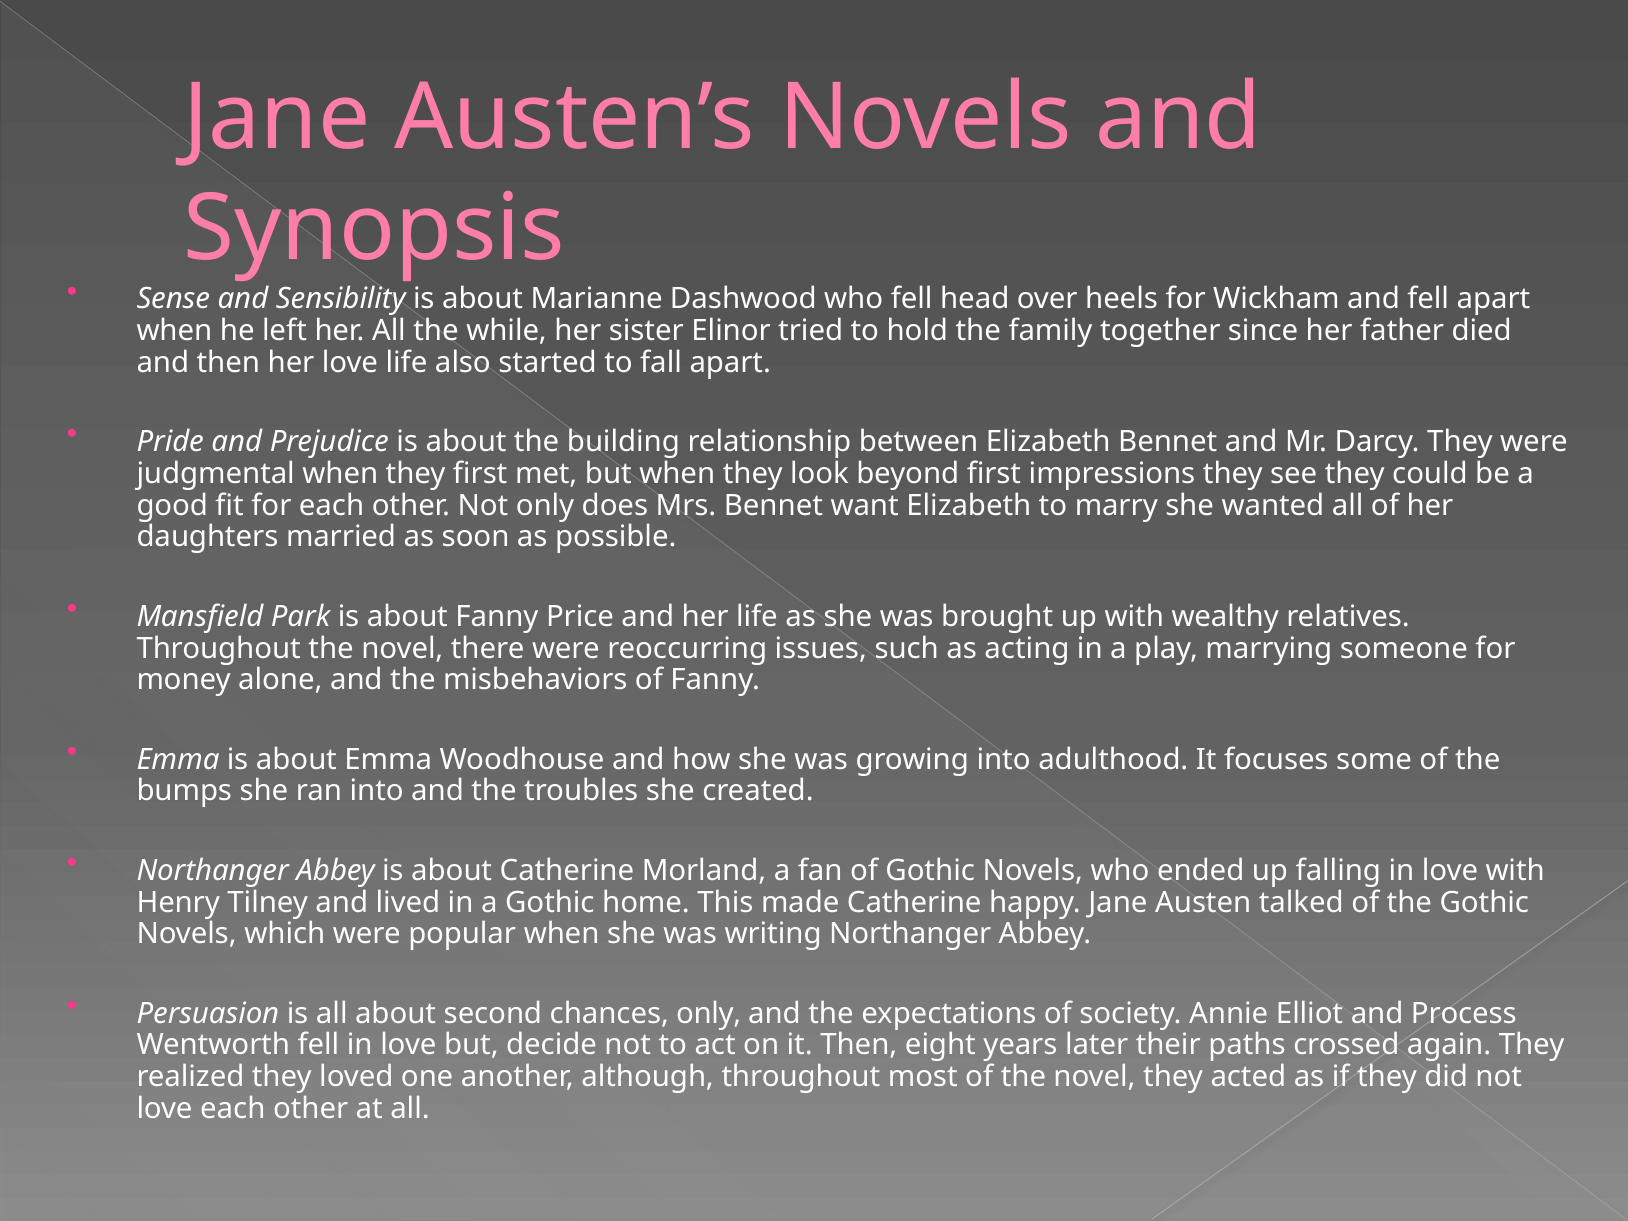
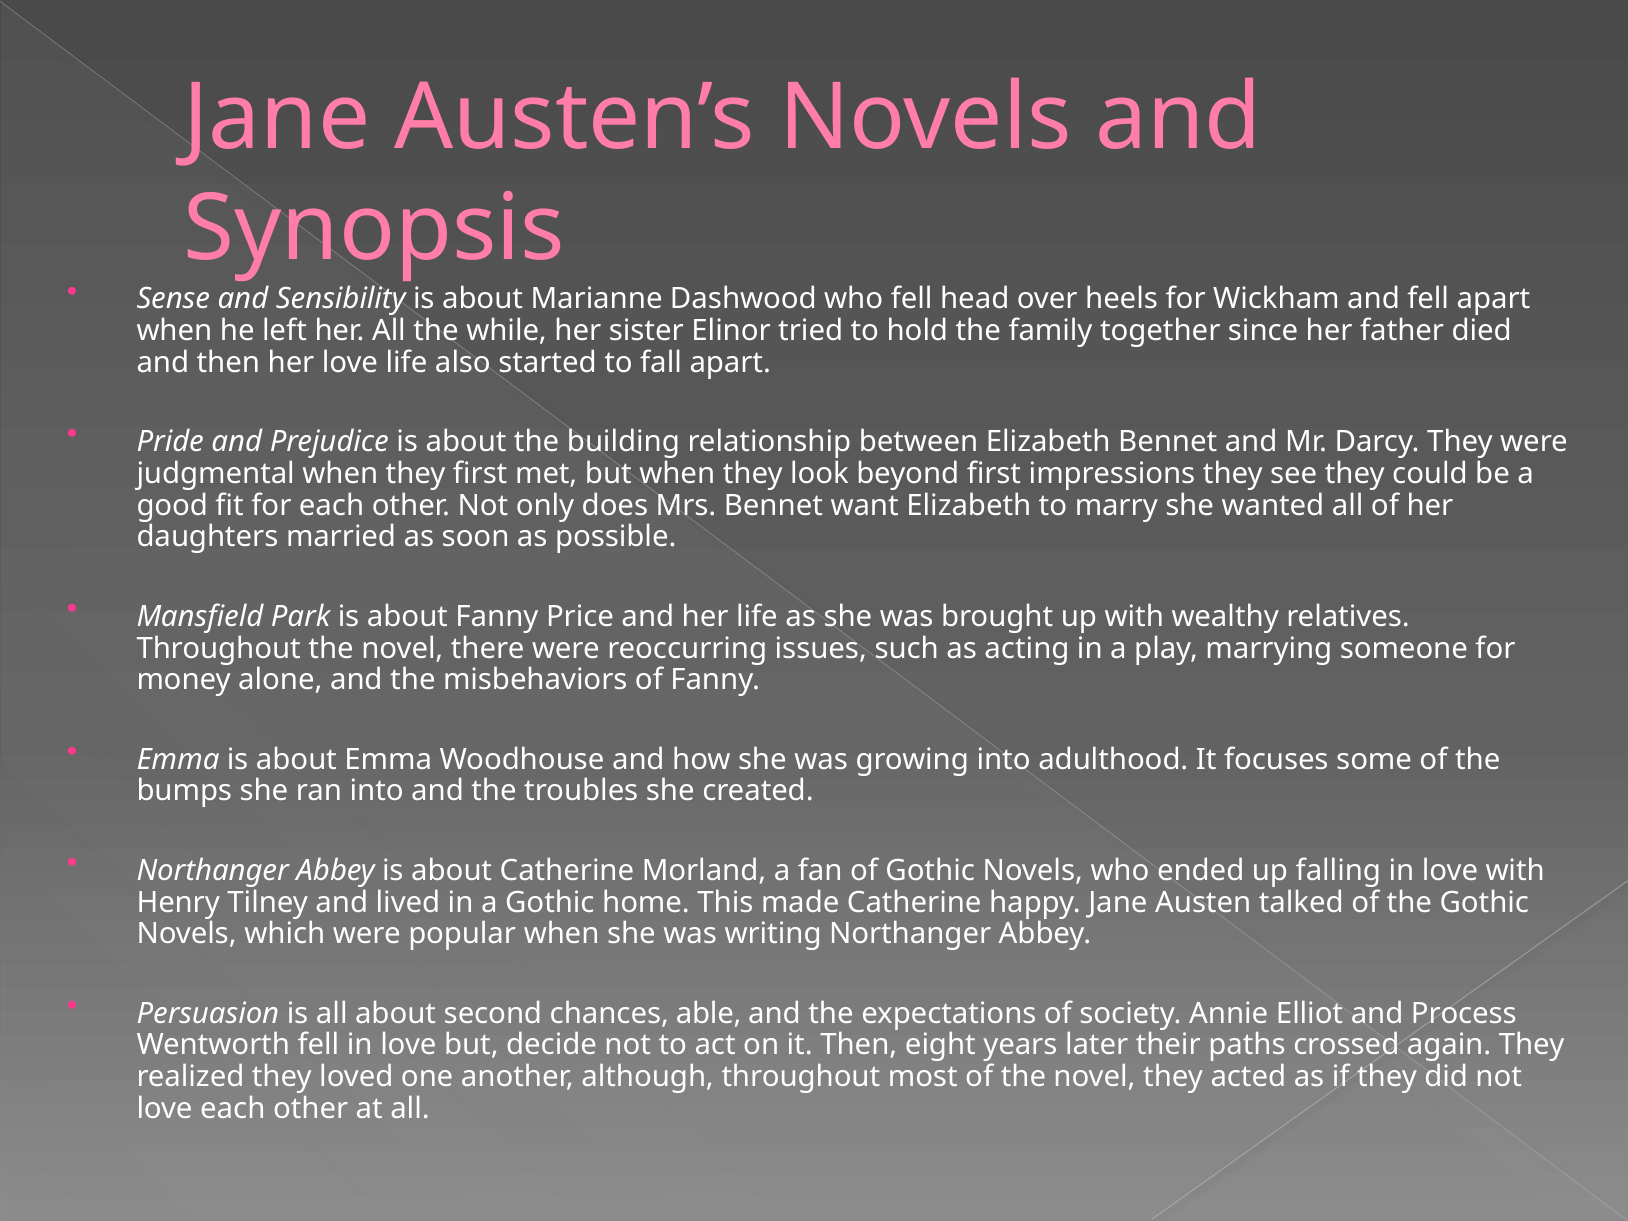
chances only: only -> able (709, 1013)
